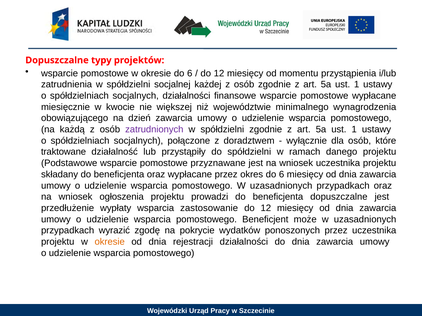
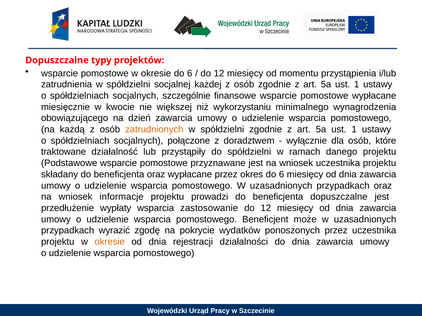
socjalnych działalności: działalności -> szczególnie (186, 96)
województwie: województwie -> wykorzystaniu (242, 107)
zatrudnionych colour: purple -> orange (154, 130)
ogłoszenia: ogłoszenia -> informacje (122, 197)
